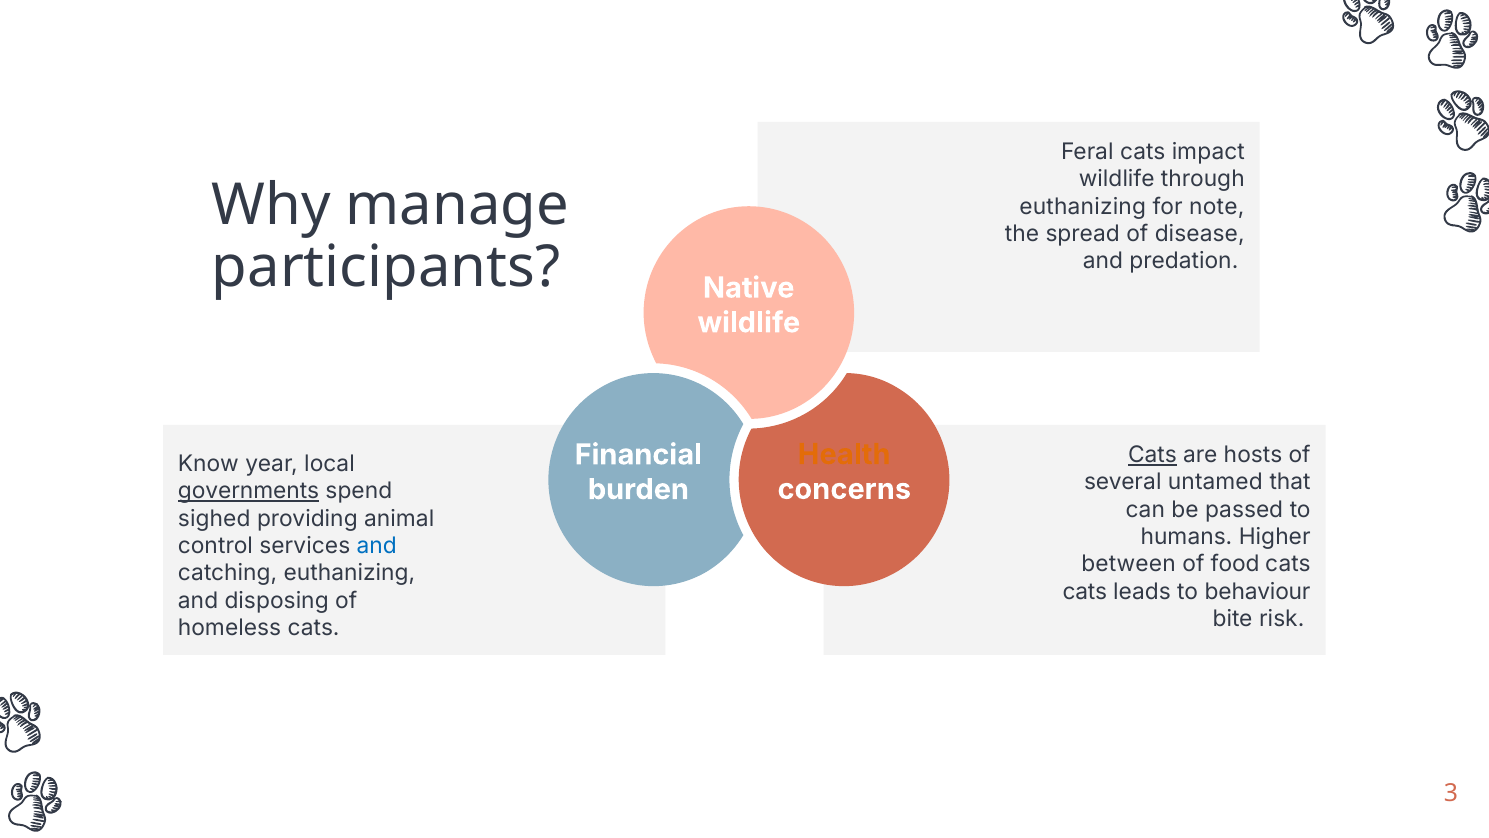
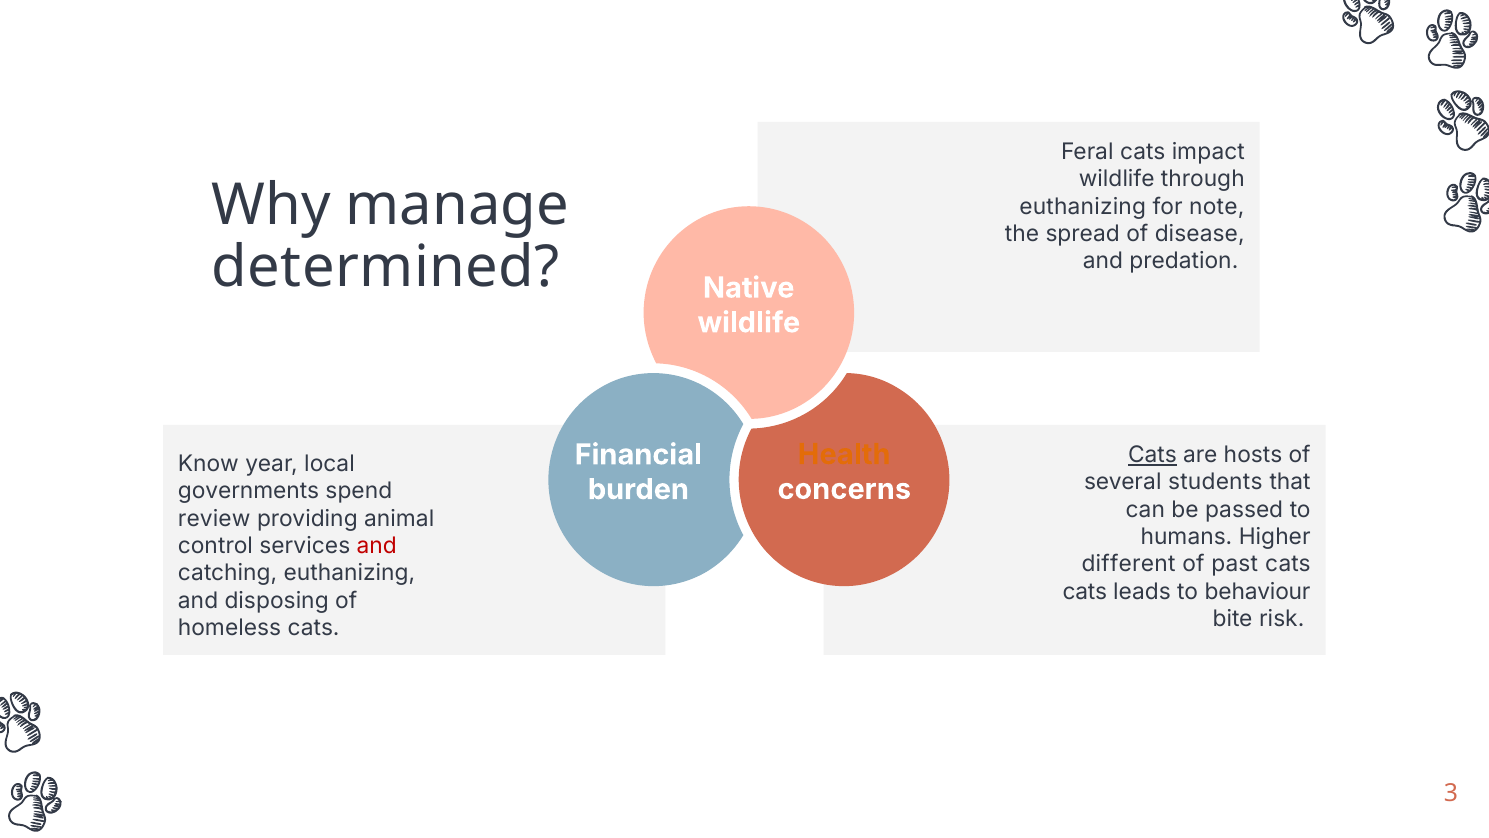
participants: participants -> determined (386, 268)
untamed: untamed -> students (1215, 482)
governments underline: present -> none (249, 491)
sighed: sighed -> review (214, 518)
and colour: blue -> red (377, 546)
between: between -> different (1129, 564)
food: food -> past (1235, 564)
